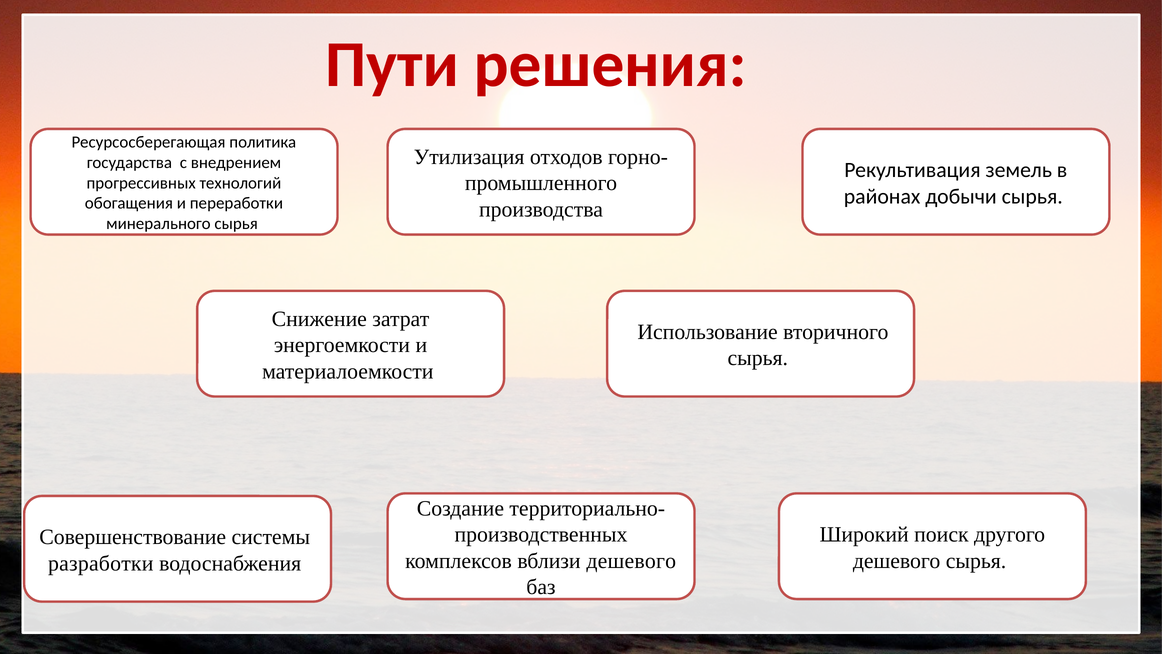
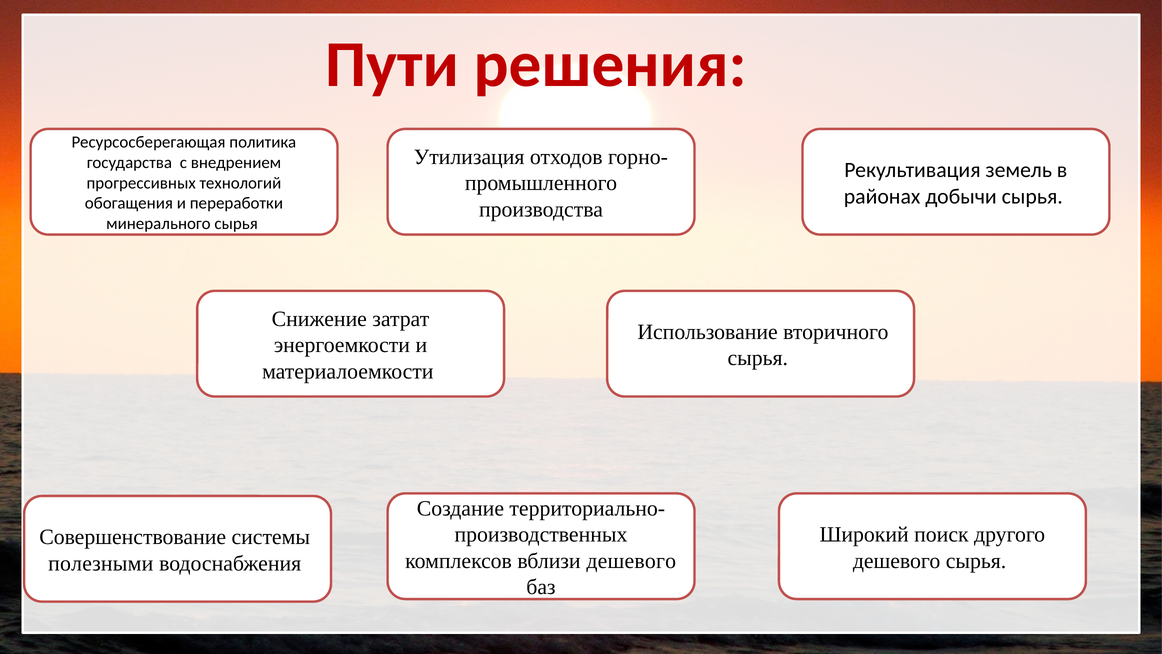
разработки: разработки -> полезными (101, 563)
